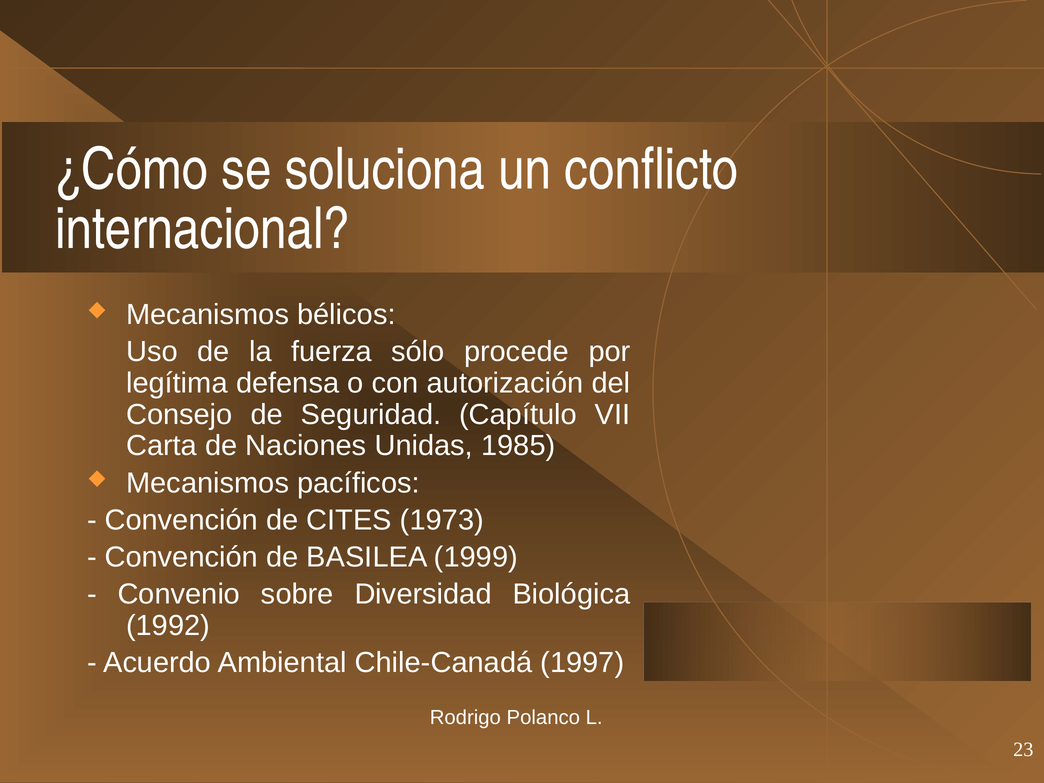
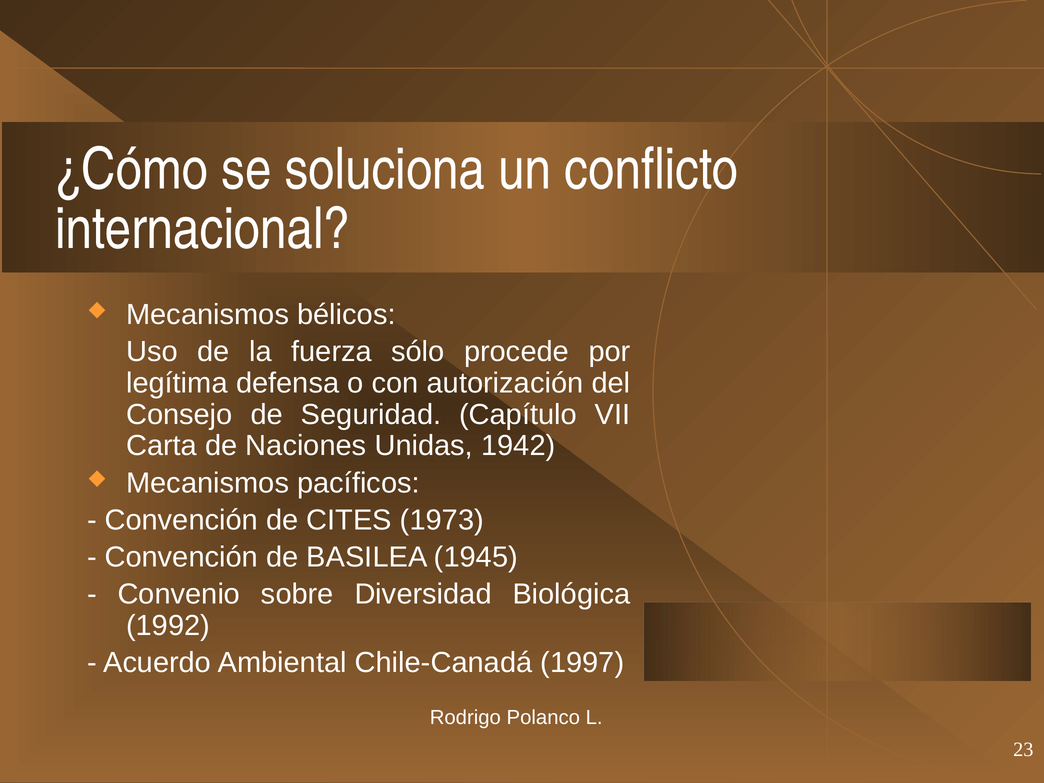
1985: 1985 -> 1942 (518, 446)
1999: 1999 -> 1945 (476, 557)
